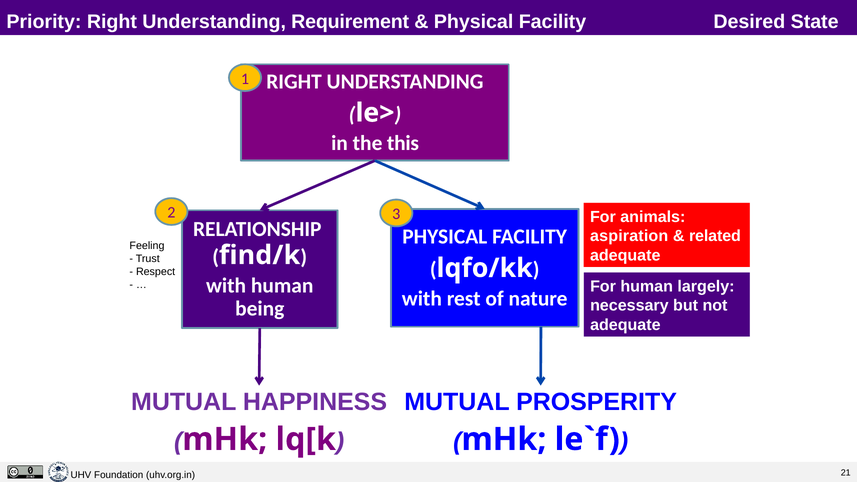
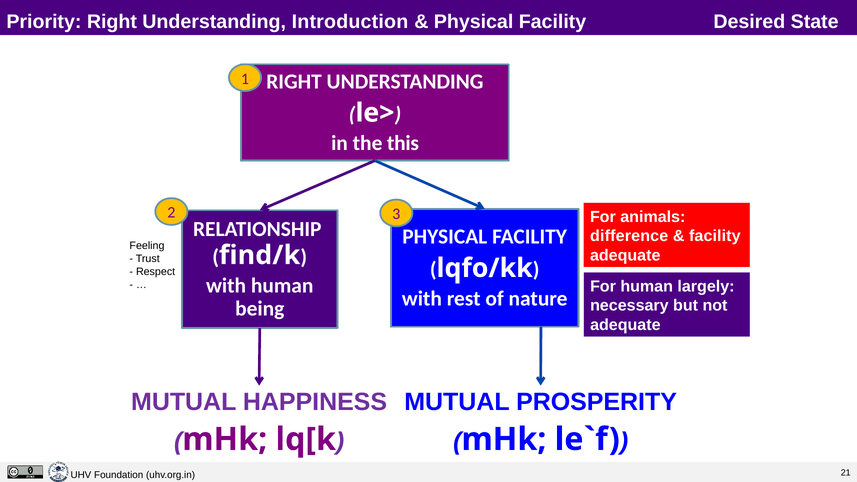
Requirement: Requirement -> Introduction (350, 22)
aspiration: aspiration -> difference (629, 236)
related: related -> facility (715, 236)
